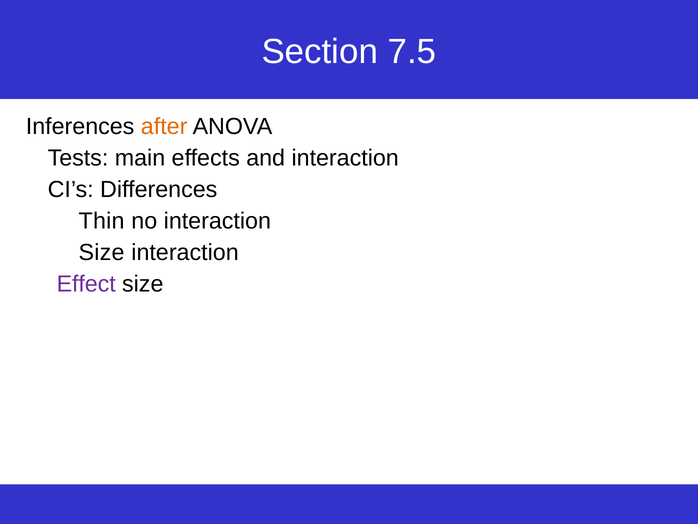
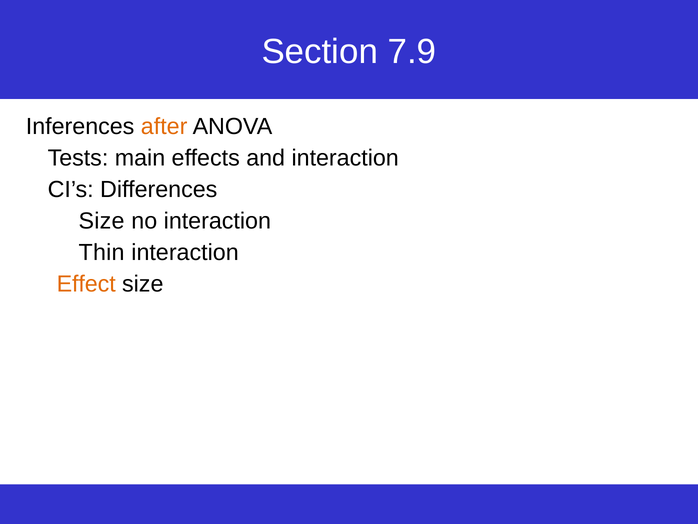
7.5: 7.5 -> 7.9 (412, 52)
Thin: Thin -> Size (102, 221)
Size: Size -> Thin (102, 252)
Effect colour: purple -> orange (86, 284)
